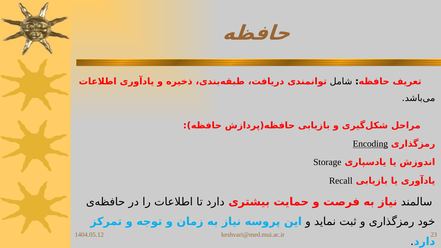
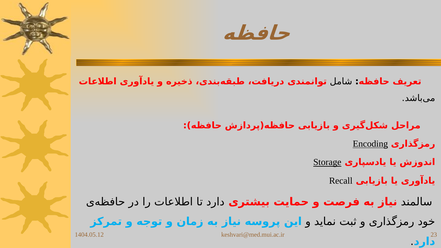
Storage underline: none -> present (327, 162)
